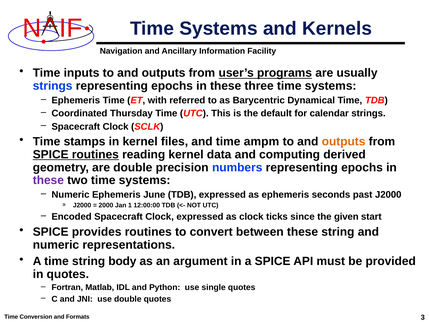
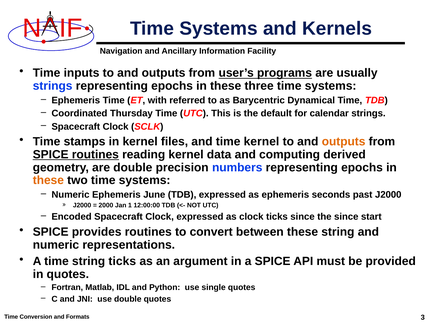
time ampm: ampm -> kernel (261, 142)
these colour: purple -> orange (48, 180)
the given: given -> since (346, 217)
string body: body -> ticks (122, 261)
